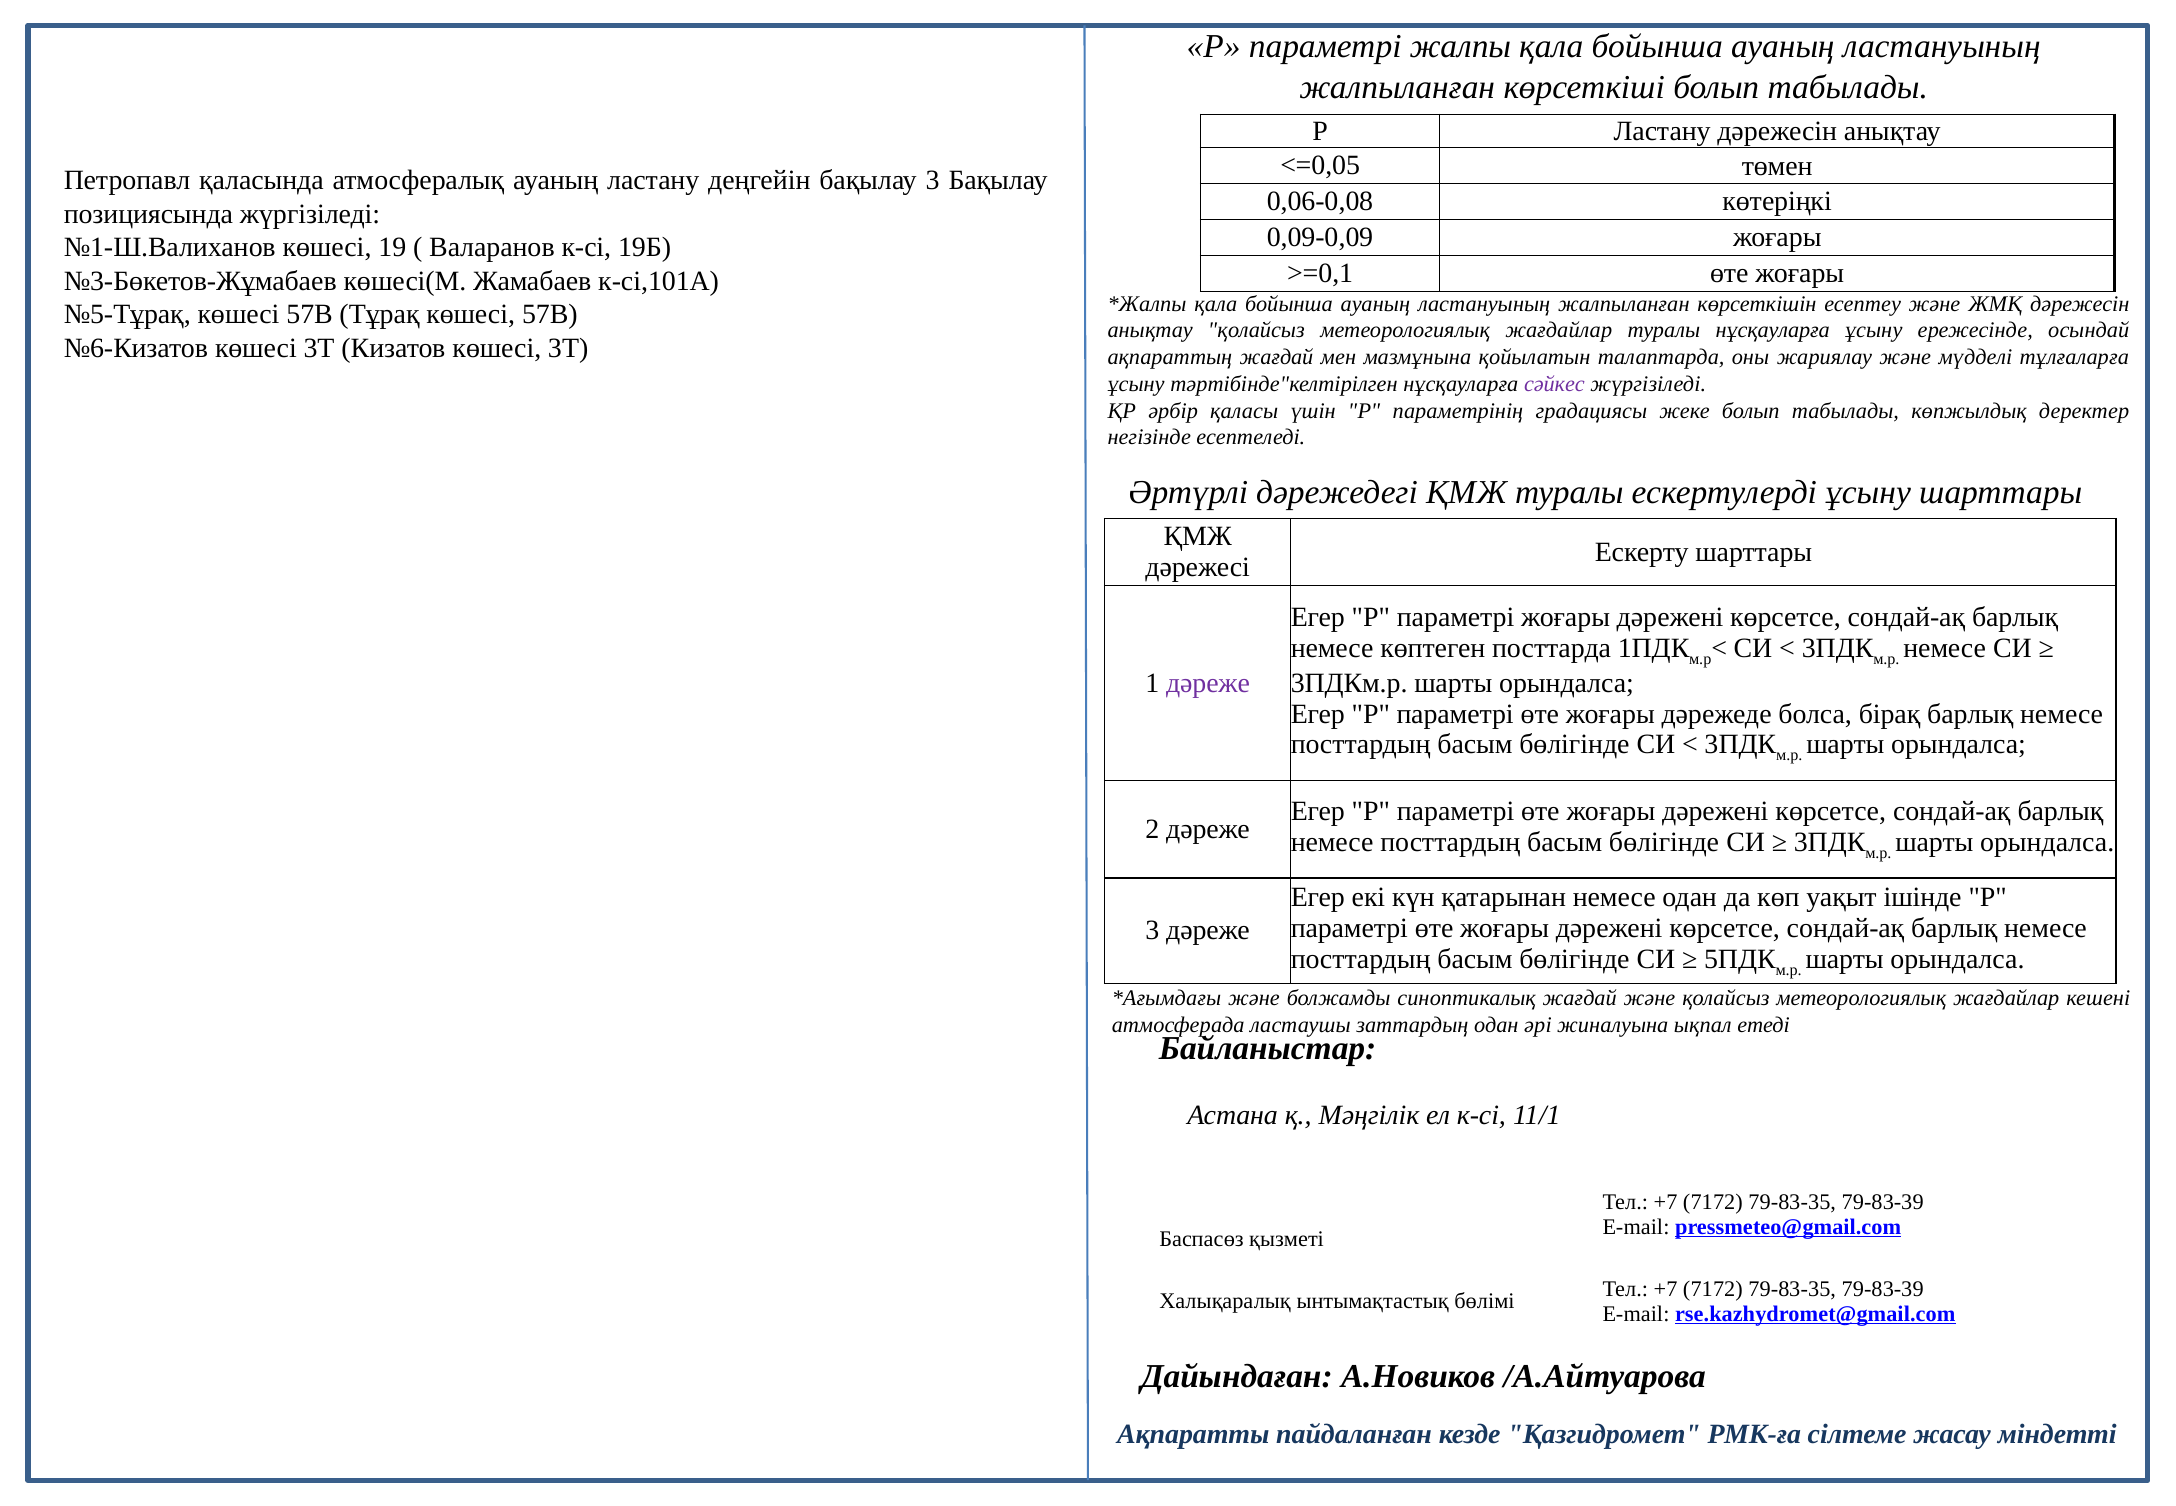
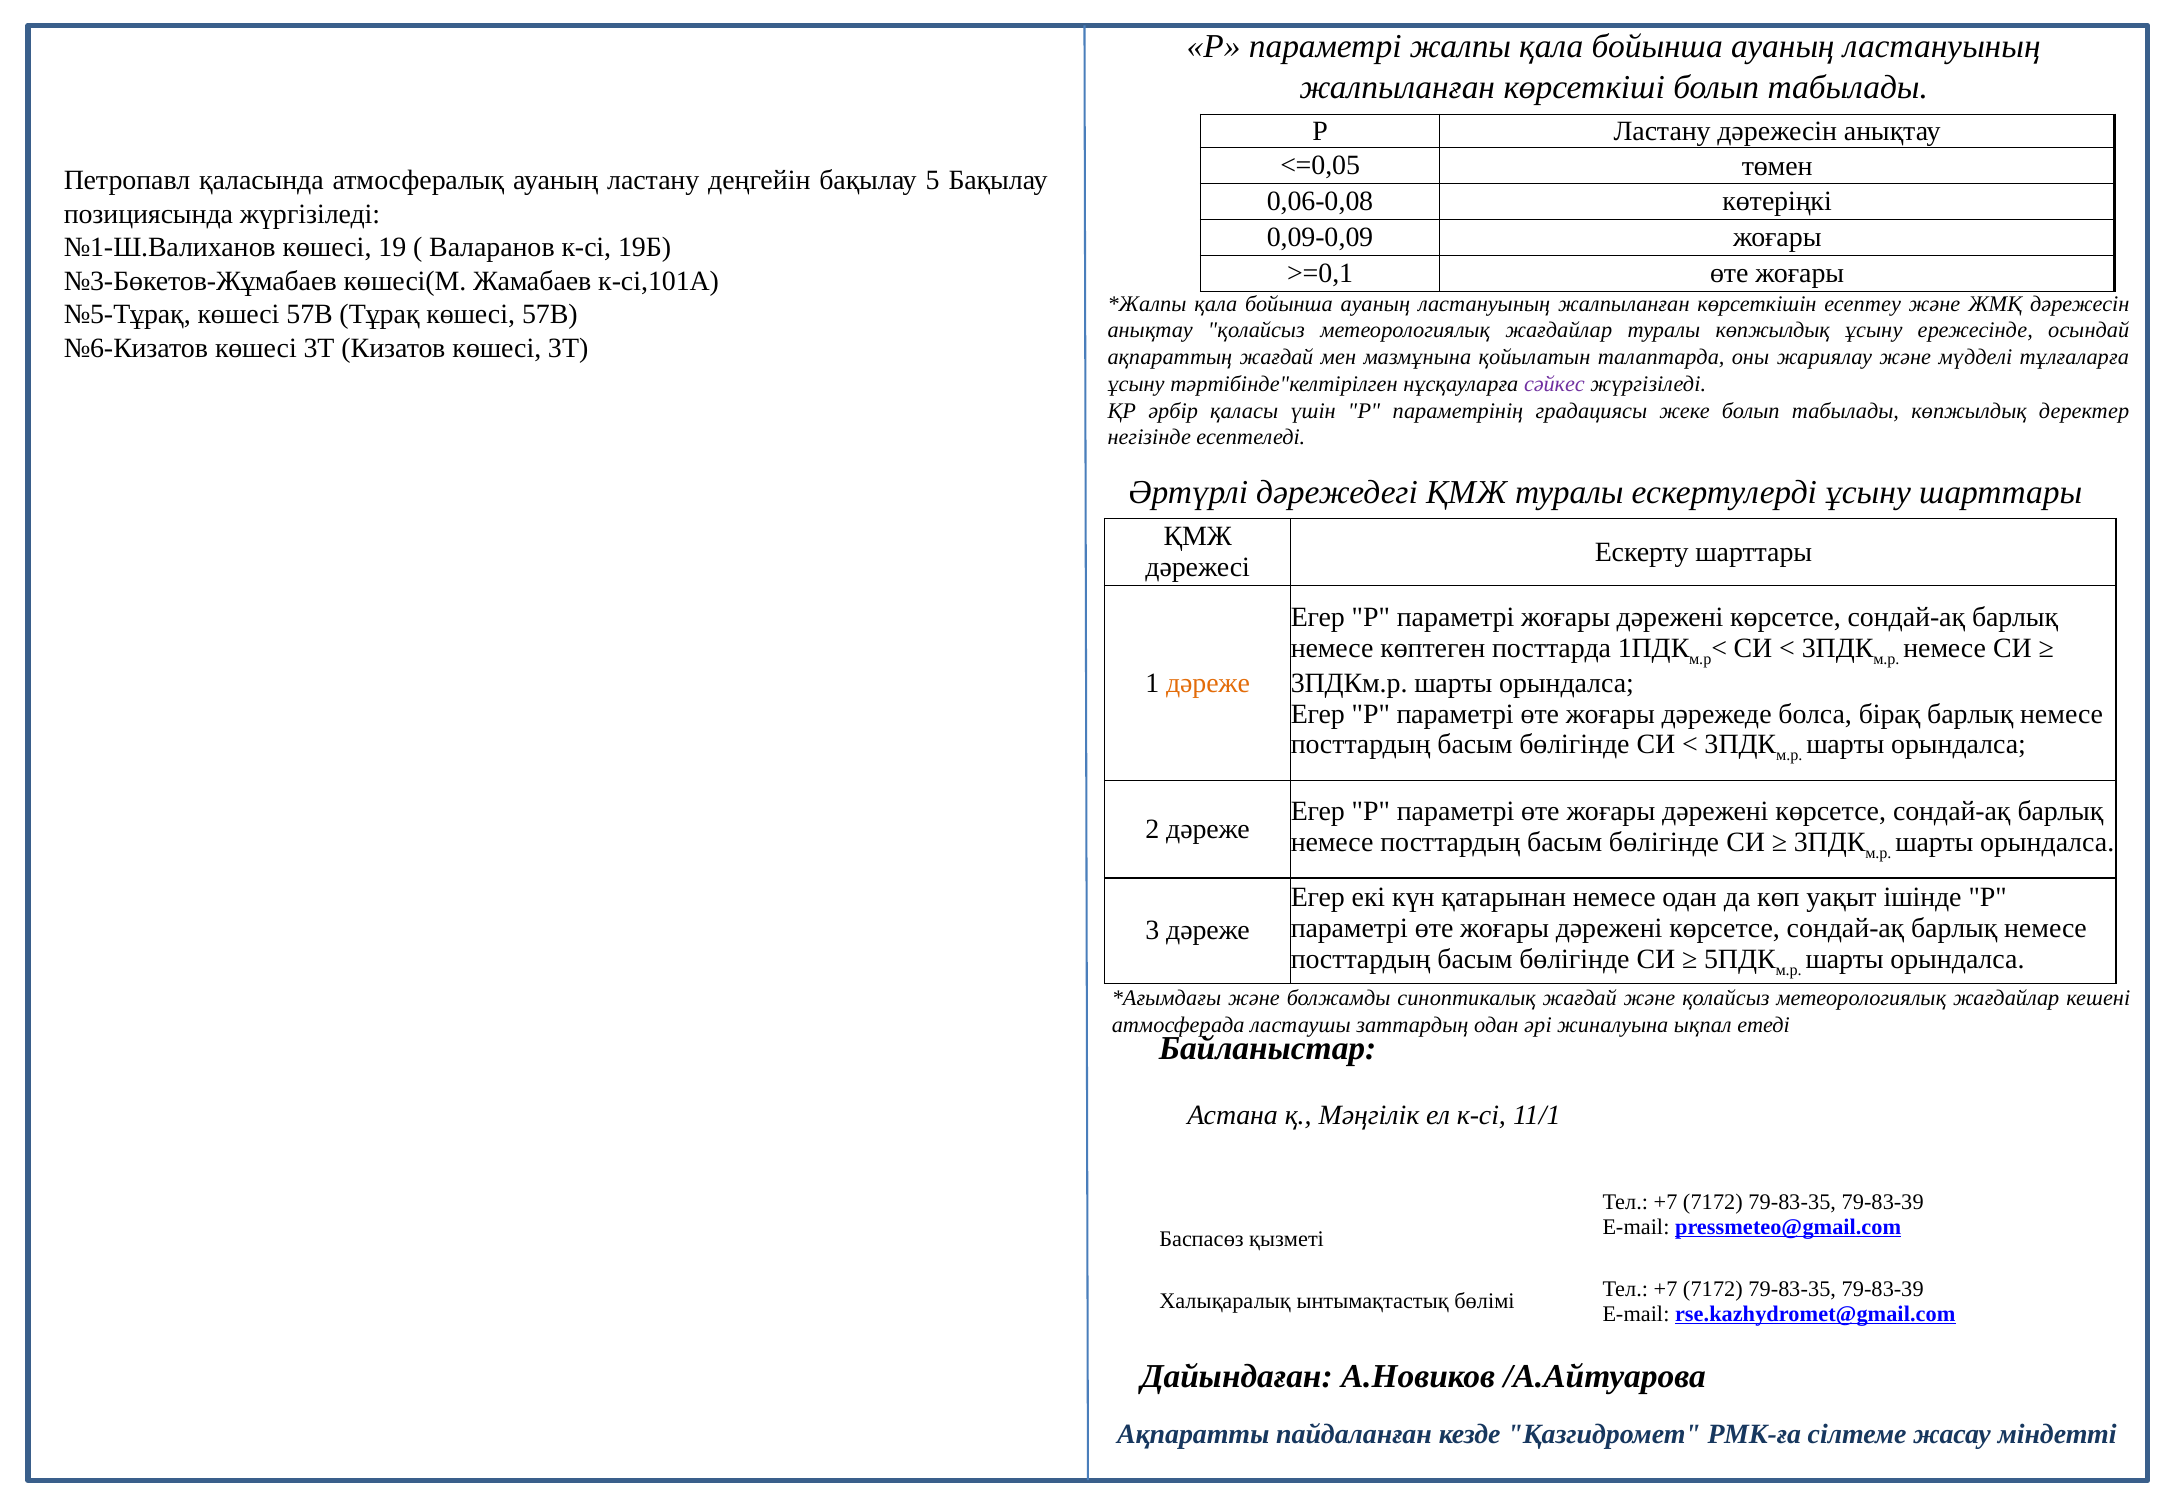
бақылау 3: 3 -> 5 (933, 181)
туралы нұсқауларға: нұсқауларға -> көпжылдық (1773, 331)
дәреже colour: purple -> orange (1208, 683)
